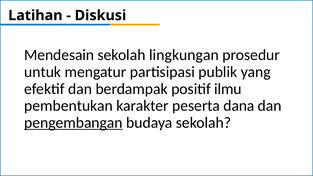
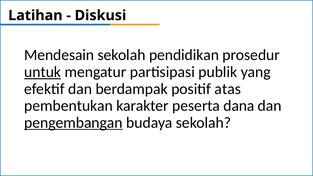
lingkungan: lingkungan -> pendidikan (184, 55)
untuk underline: none -> present (43, 72)
ilmu: ilmu -> atas (228, 89)
